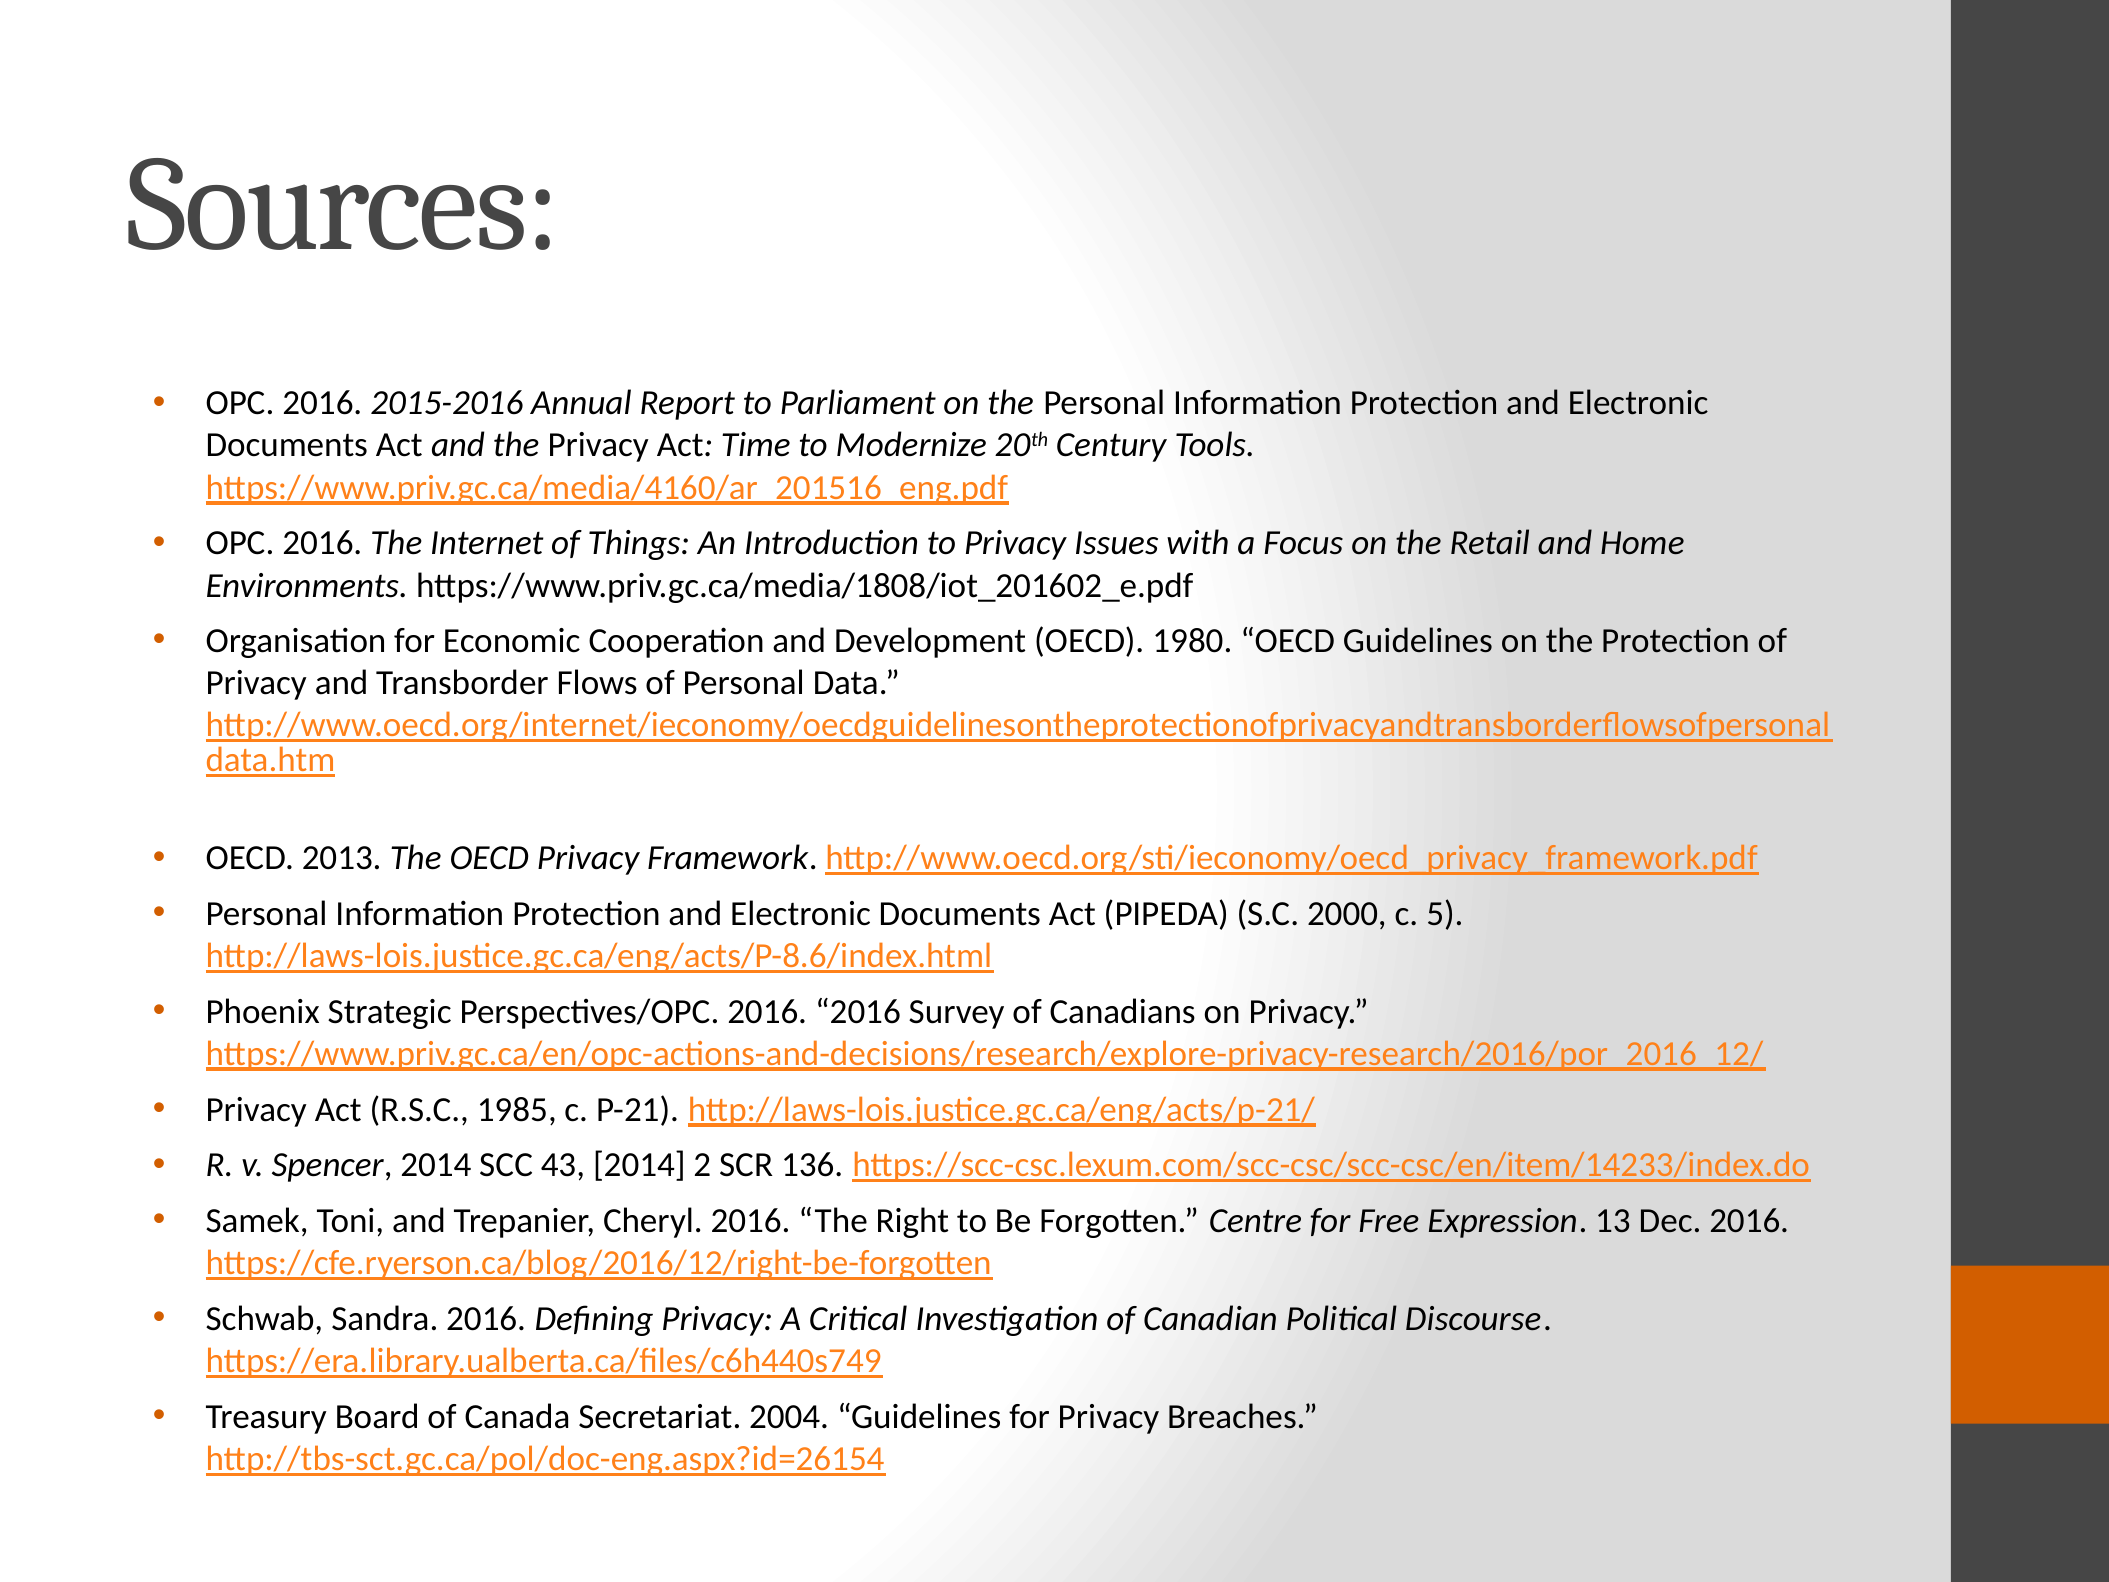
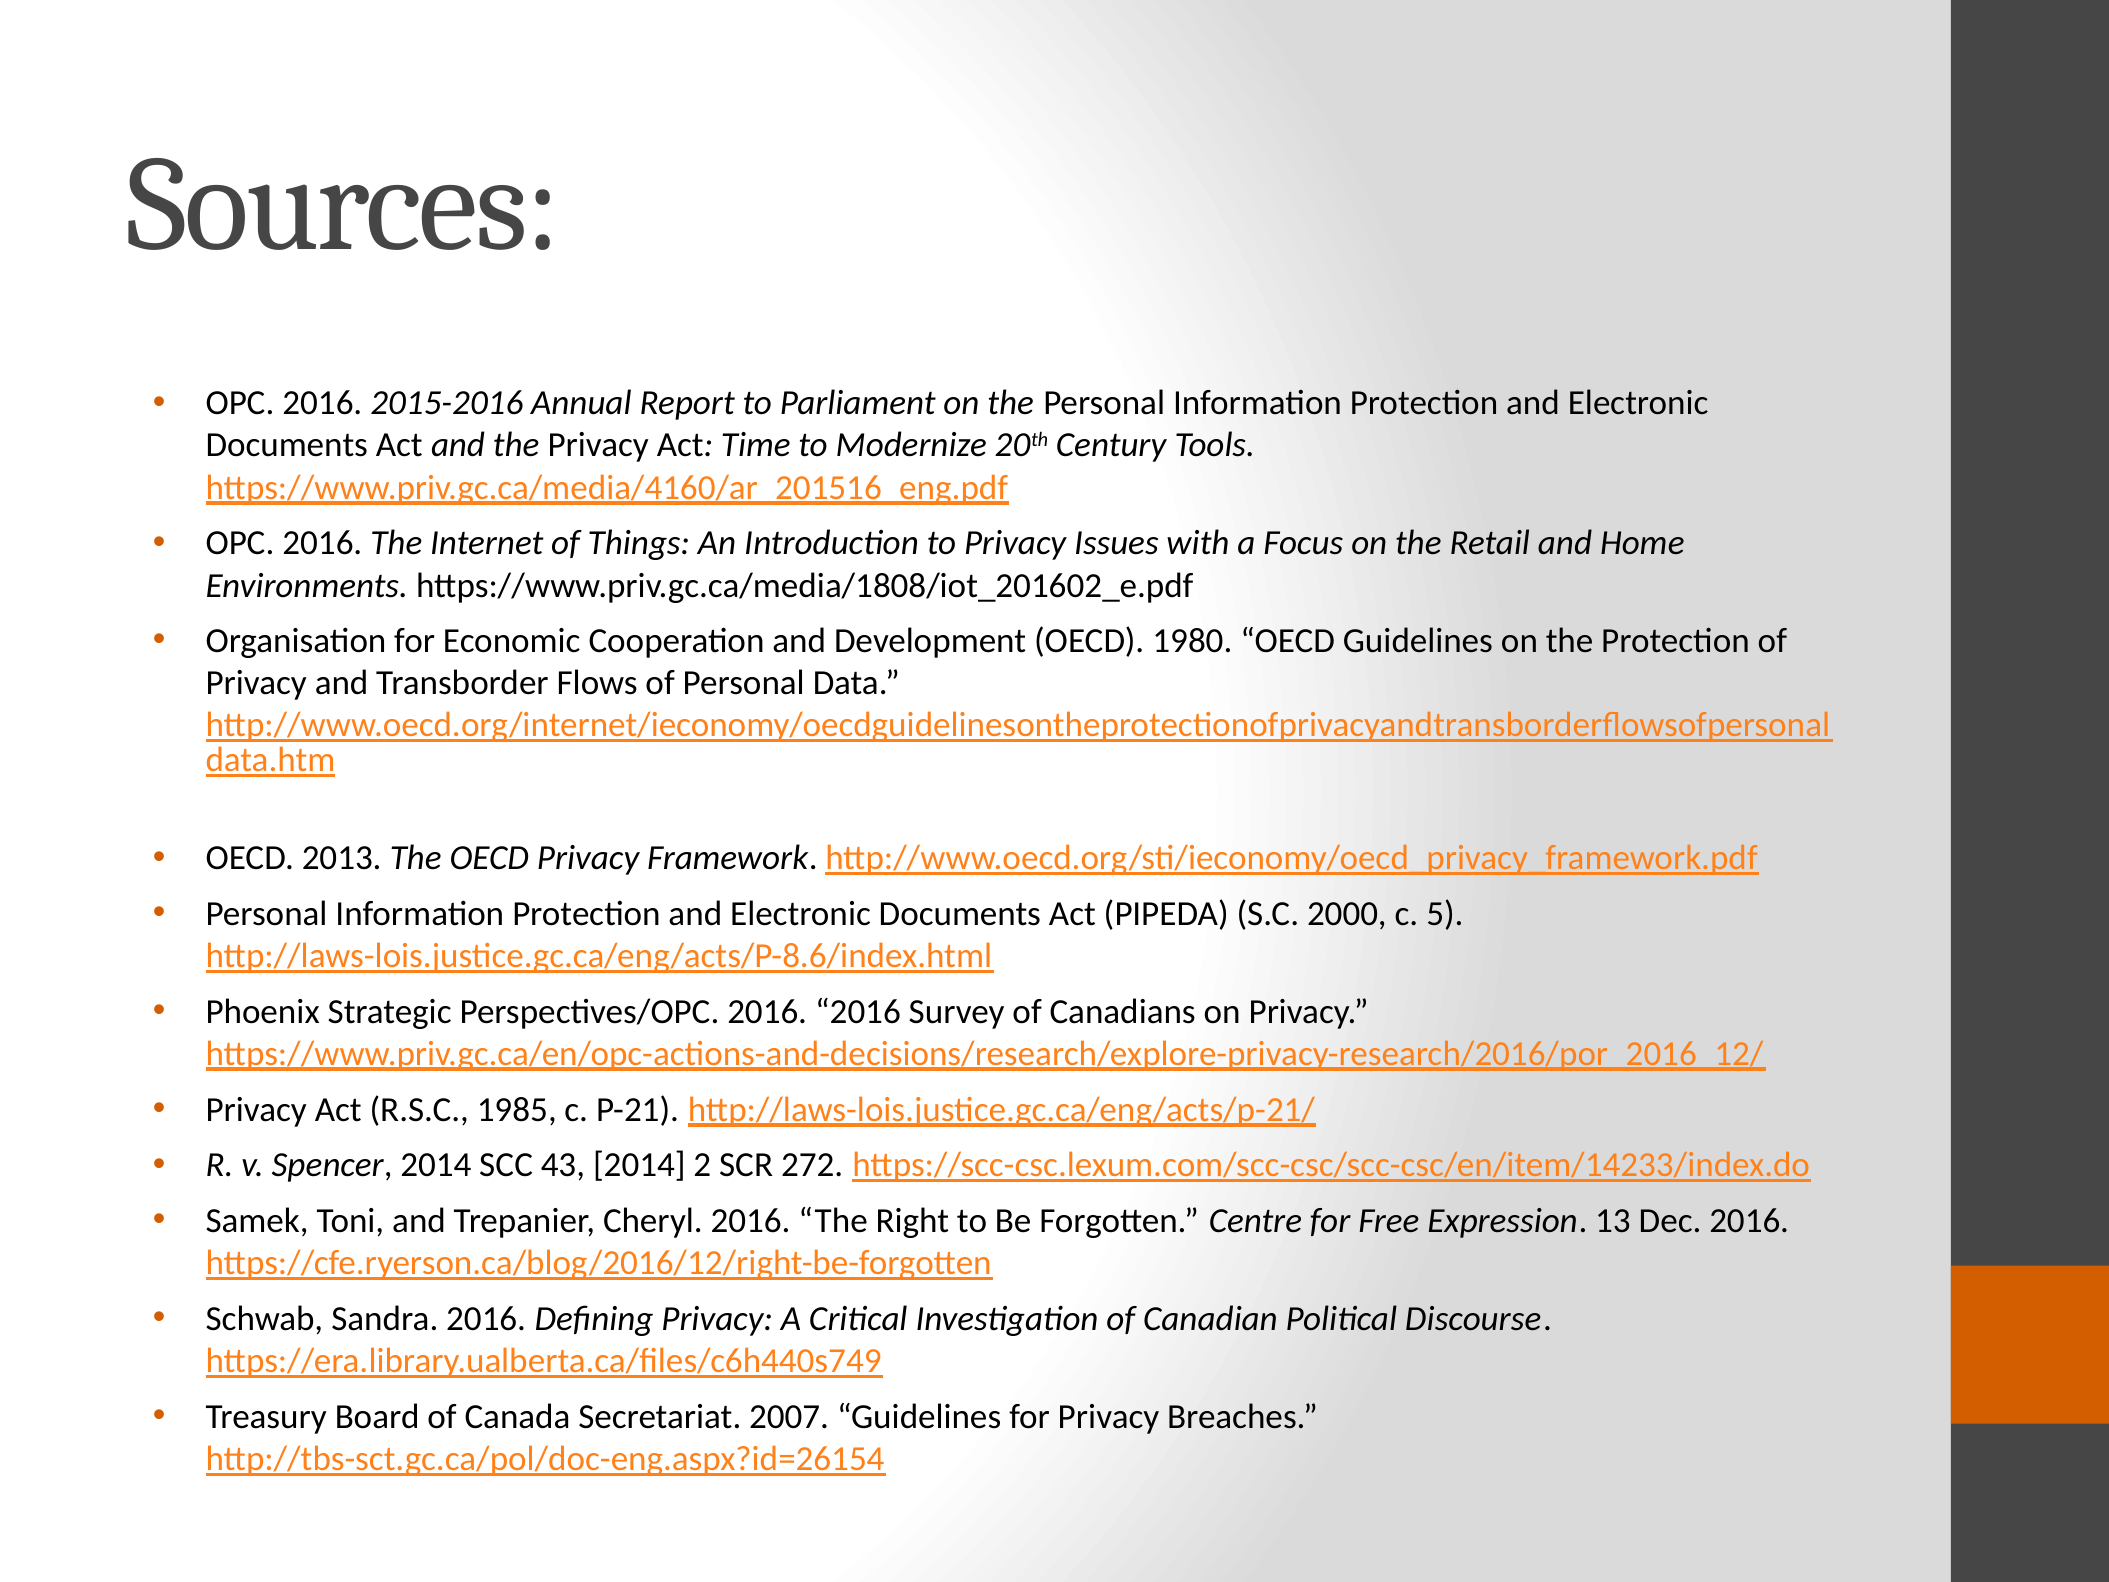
136: 136 -> 272 (812, 1165)
2004: 2004 -> 2007 (789, 1417)
